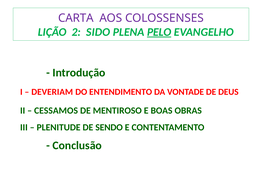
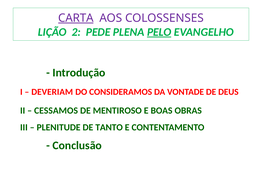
CARTA underline: none -> present (76, 18)
SIDO: SIDO -> PEDE (98, 32)
ENTENDIMENTO: ENTENDIMENTO -> CONSIDERAMOS (121, 92)
SENDO: SENDO -> TANTO (109, 128)
